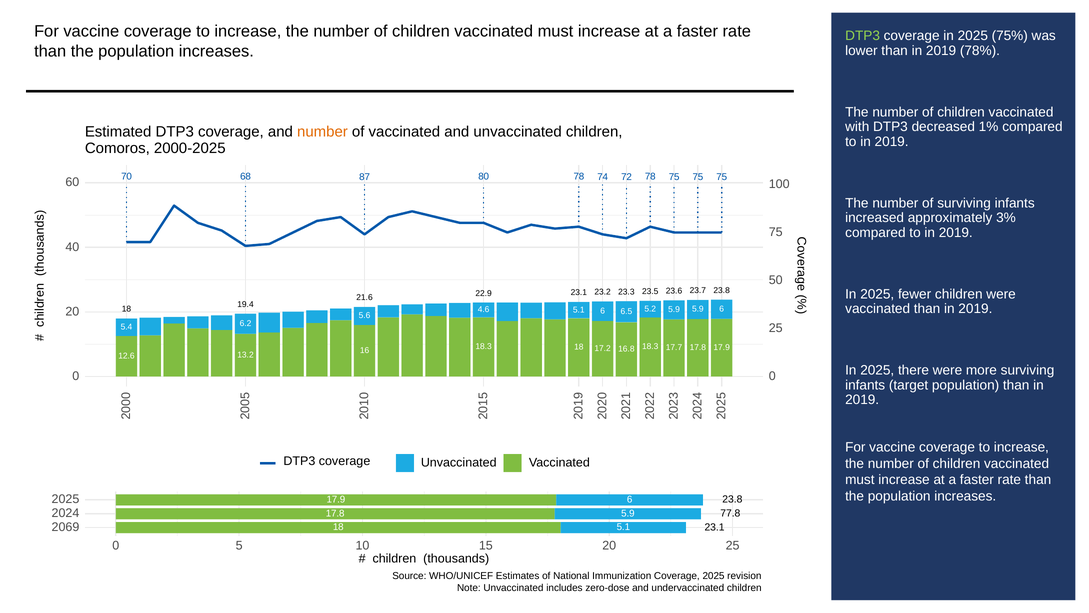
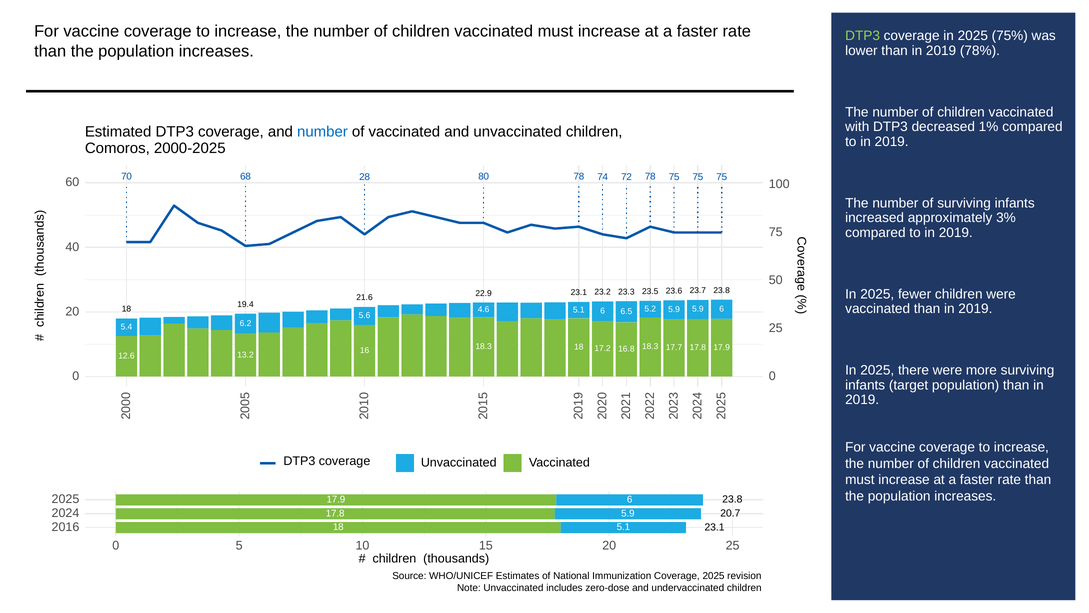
number colour: orange -> blue (322, 132)
87: 87 -> 28 (365, 177)
77.8: 77.8 -> 20.7 (730, 513)
2069: 2069 -> 2016 (65, 527)
